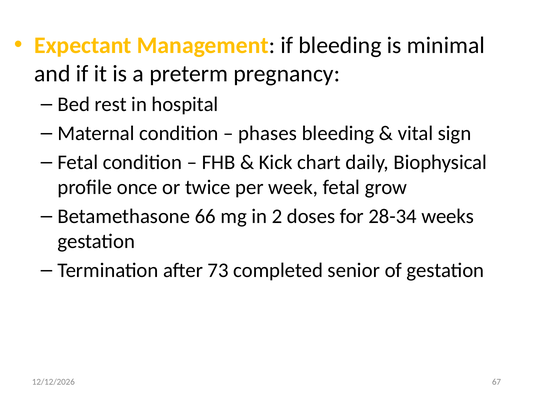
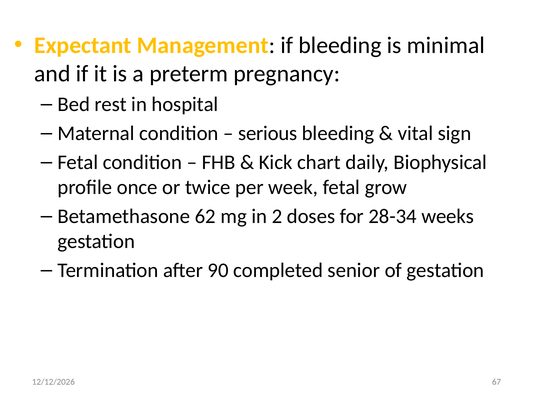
phases: phases -> serious (268, 133)
66: 66 -> 62 (205, 216)
73: 73 -> 90 (218, 270)
